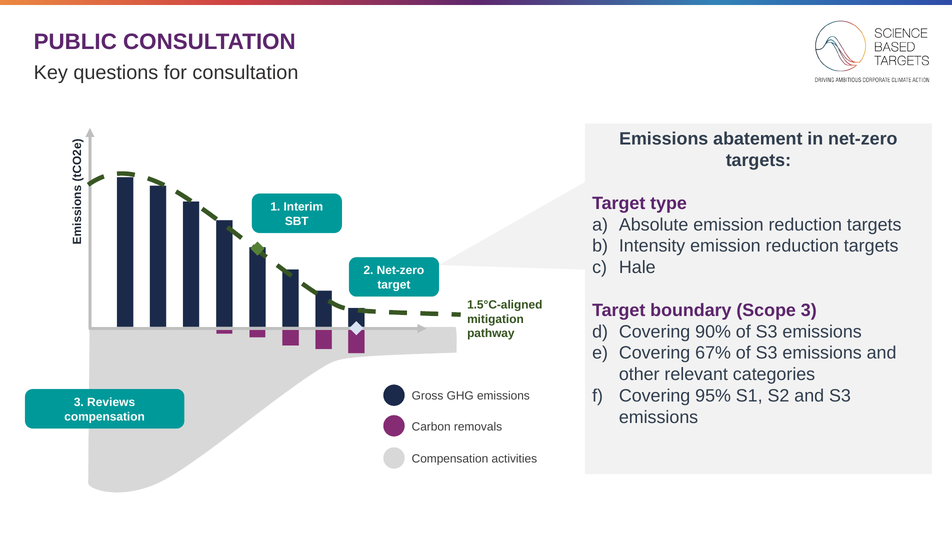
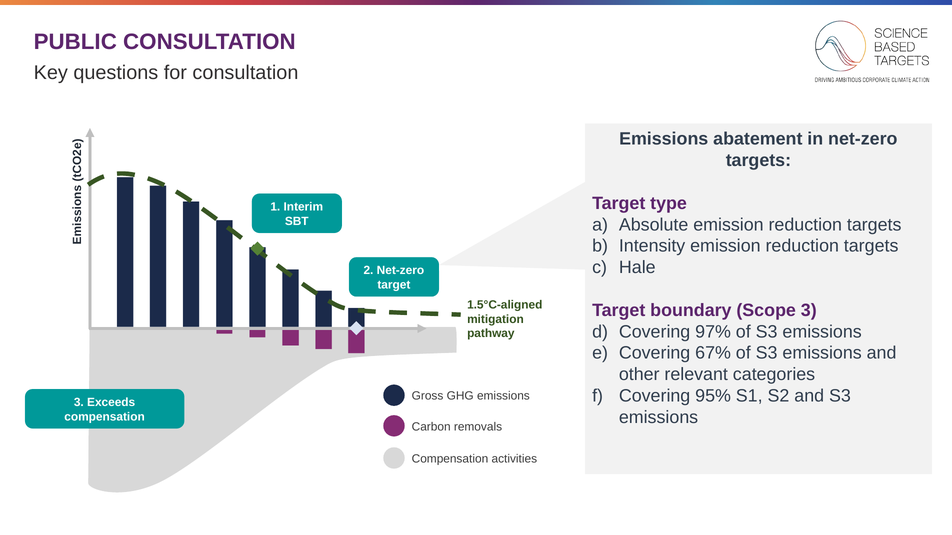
90%: 90% -> 97% (713, 332)
Reviews: Reviews -> Exceeds (111, 403)
